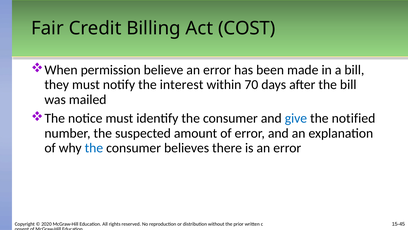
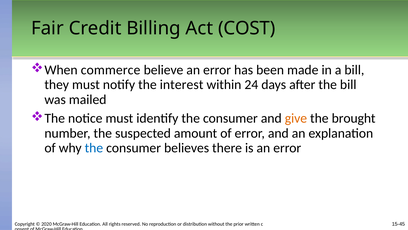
permission: permission -> commerce (111, 70)
70: 70 -> 24 (251, 85)
give colour: blue -> orange (296, 118)
notified: notified -> brought (354, 118)
